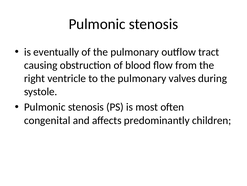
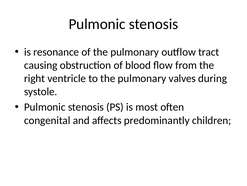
eventually: eventually -> resonance (56, 52)
